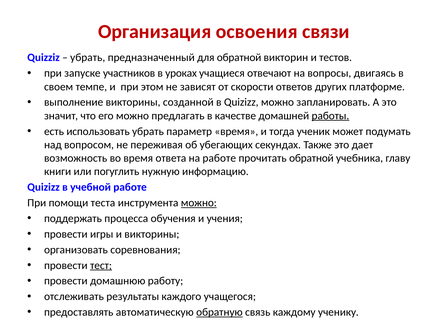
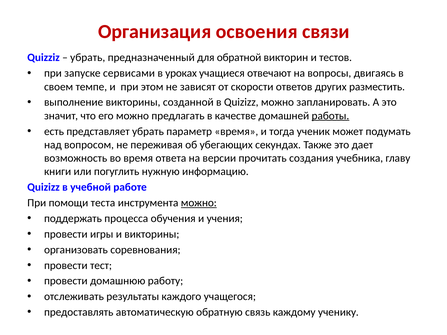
участников: участников -> сервисами (129, 73)
платформе: платформе -> разместить (377, 87)
использовать: использовать -> представляет (98, 131)
на работе: работе -> версии (219, 158)
прочитать обратной: обратной -> создания (311, 158)
тест underline: present -> none (101, 266)
обратную underline: present -> none (219, 312)
